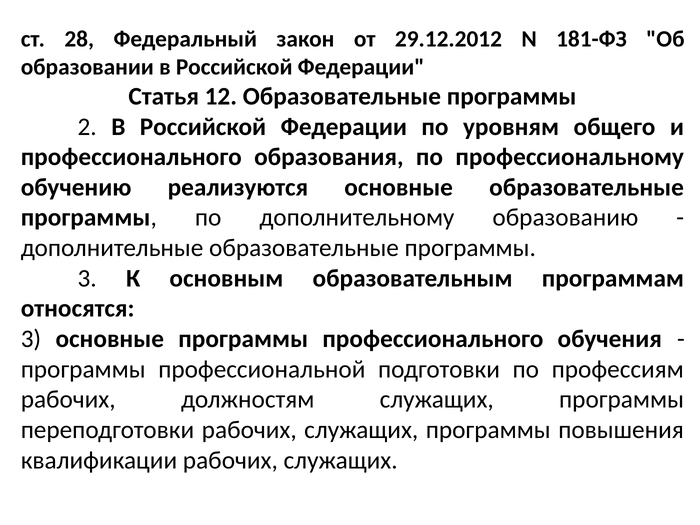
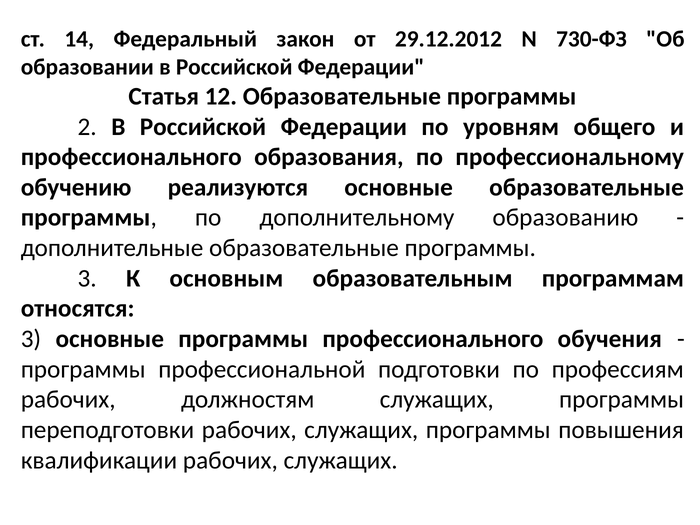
28: 28 -> 14 (79, 39)
181-ФЗ: 181-ФЗ -> 730-ФЗ (591, 39)
